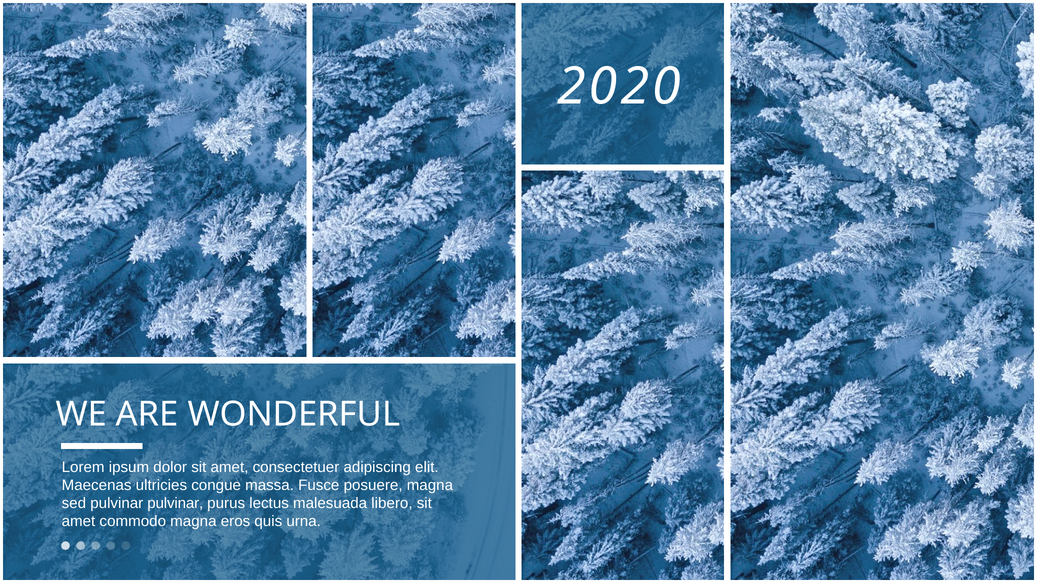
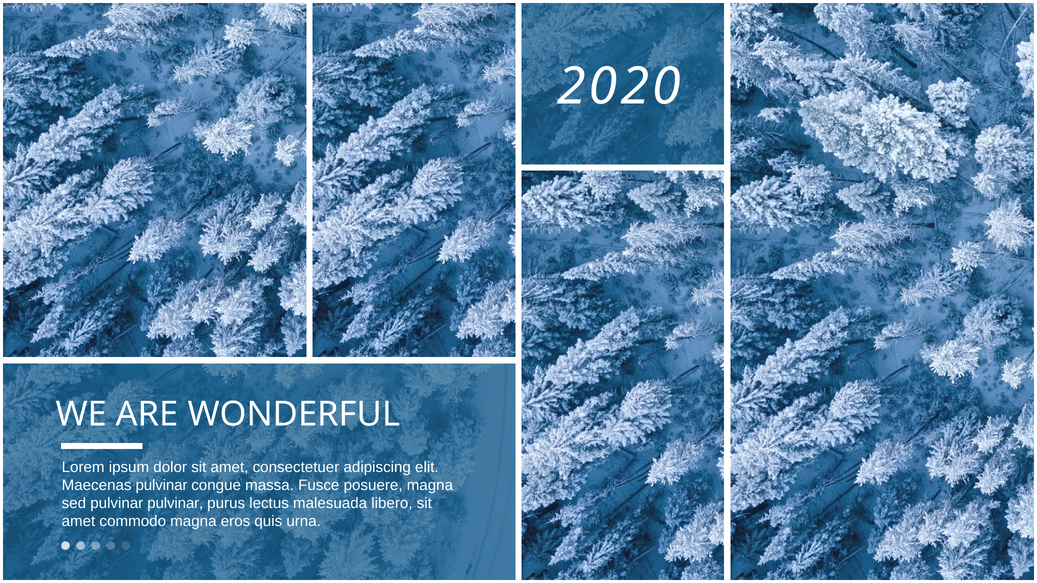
Maecenas ultricies: ultricies -> pulvinar (162, 485)
